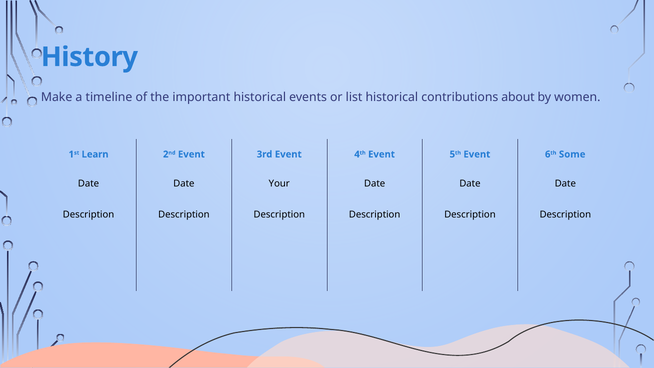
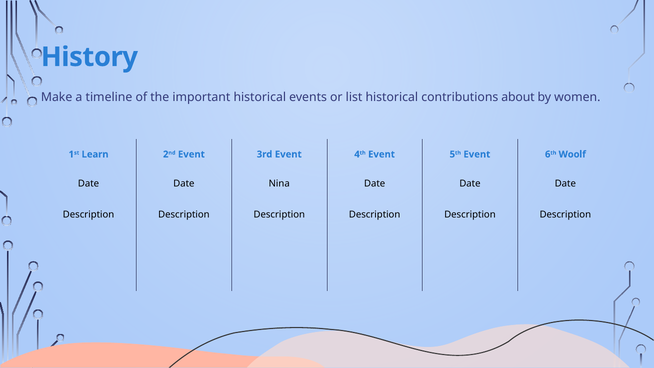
Some: Some -> Woolf (572, 154)
Your: Your -> Nina (279, 184)
